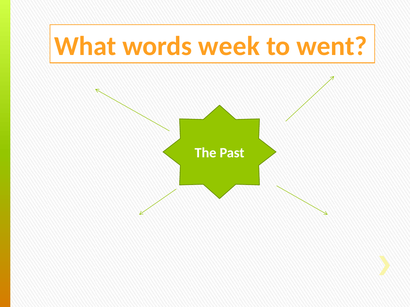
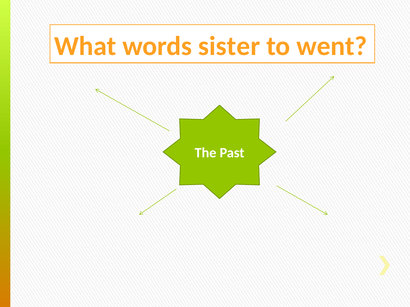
week: week -> sister (229, 46)
